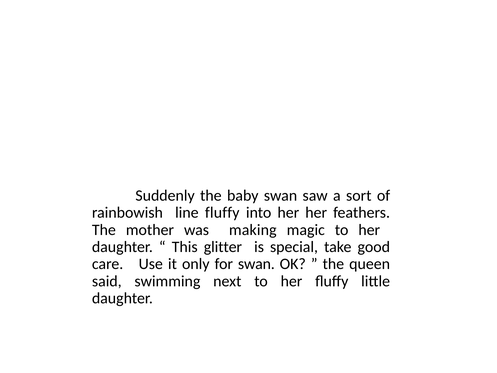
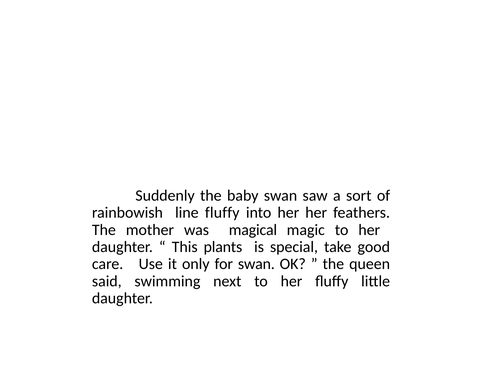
making: making -> magical (253, 230)
glitter: glitter -> plants (223, 247)
